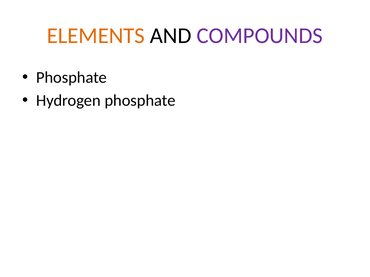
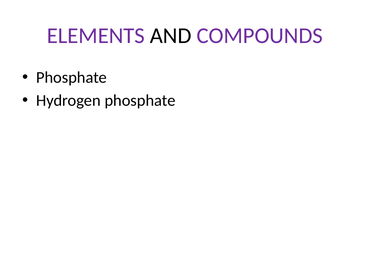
ELEMENTS colour: orange -> purple (96, 36)
